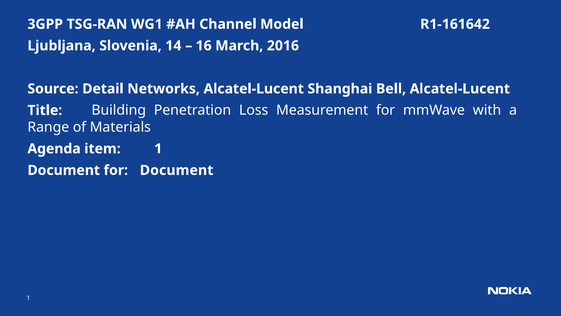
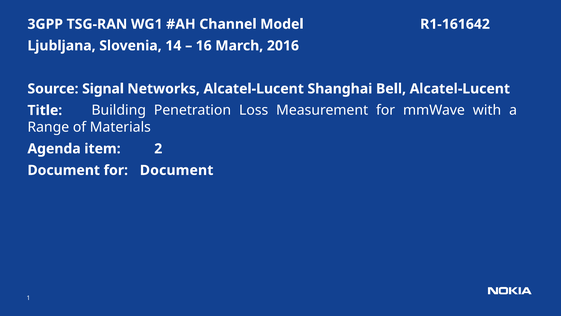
Detail: Detail -> Signal (103, 89)
item 1: 1 -> 2 (158, 149)
